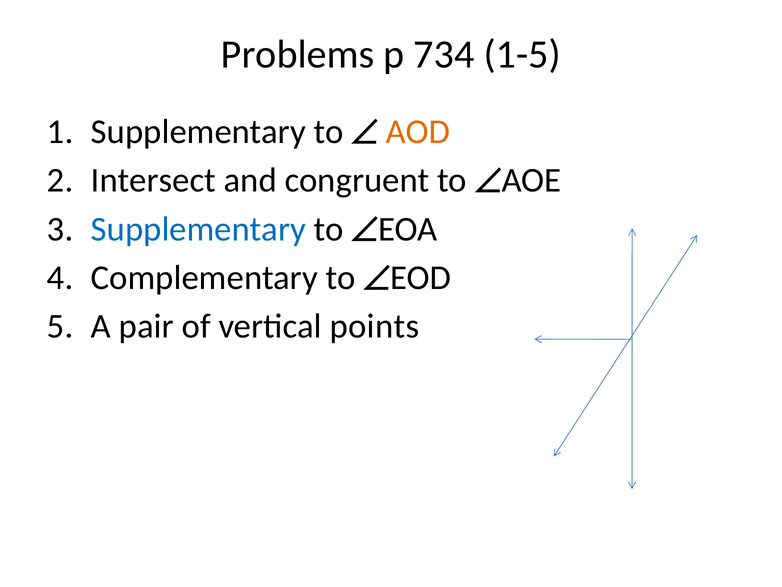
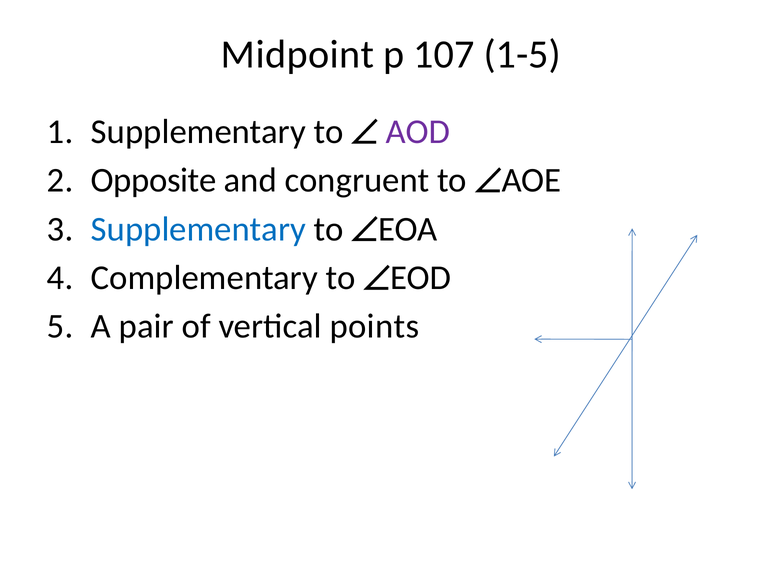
Problems: Problems -> Midpoint (297, 54)
734: 734 -> 107 (444, 54)
AOD colour: orange -> purple (418, 131)
Intersect: Intersect -> Opposite (154, 180)
